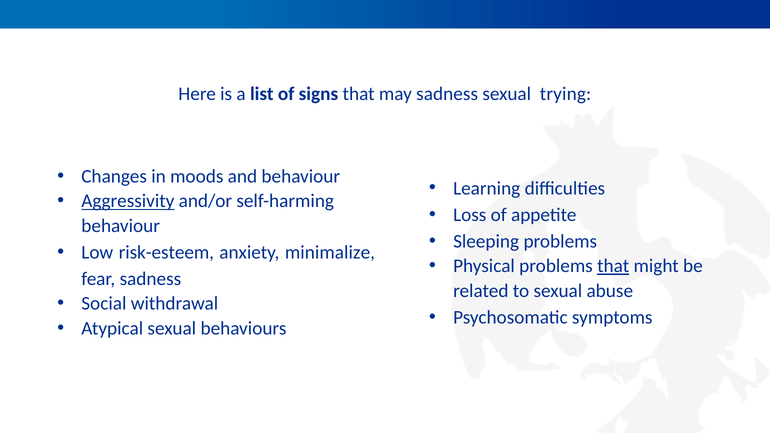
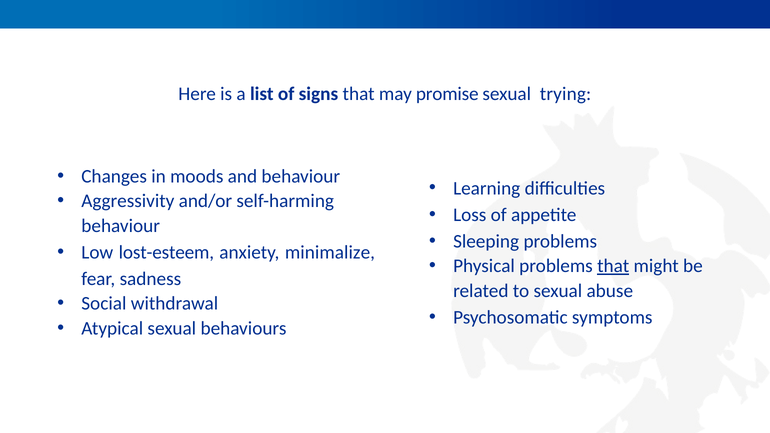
may sadness: sadness -> promise (447, 94)
Aggressivity underline: present -> none (128, 201)
risk-esteem: risk-esteem -> lost-esteem (166, 252)
